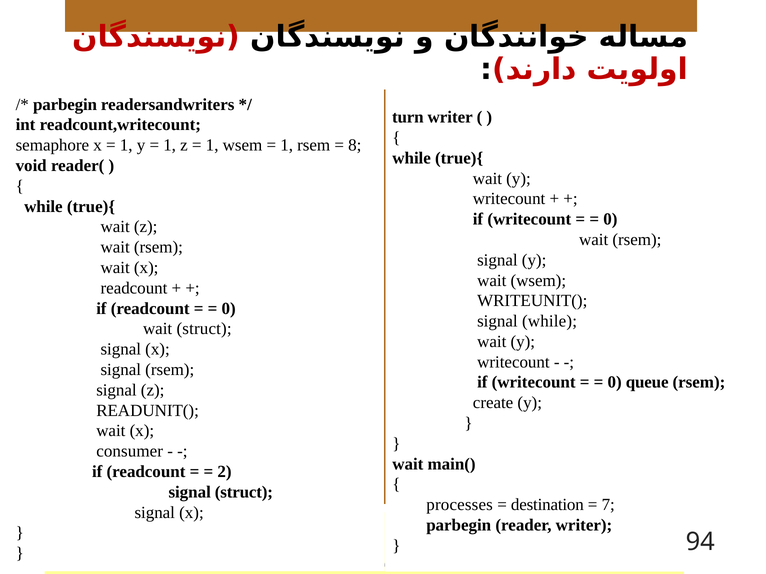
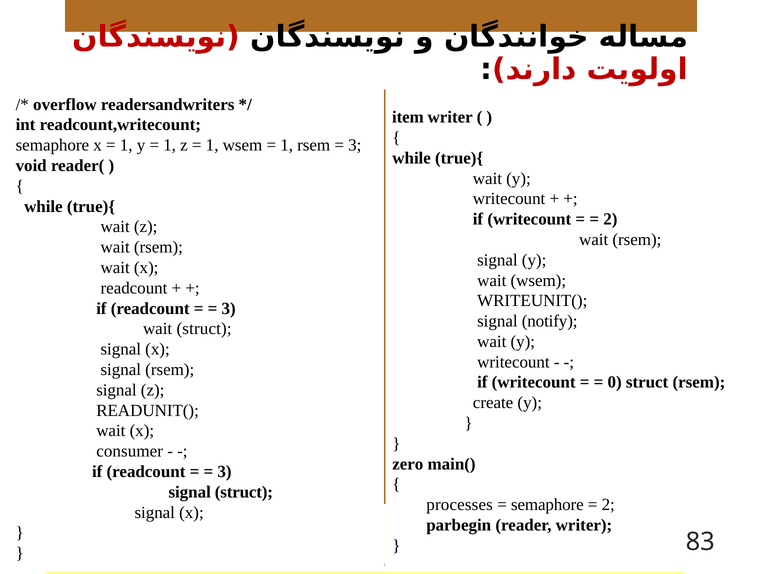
parbegin: parbegin -> overflow (65, 105)
turn: turn -> item (408, 117)
8: 8 -> 3 (355, 145)
0: 0 -> 2 (610, 219)
0: 0 -> 3 (229, 309)
while: while -> notify (550, 321)
0 queue: queue -> struct (647, 383)
wait: wait -> zero (408, 464)
2: 2 -> 3 (224, 472)
destination: destination -> semaphore (547, 505)
7: 7 -> 2 (608, 505)
94: 94 -> 83 (700, 542)
